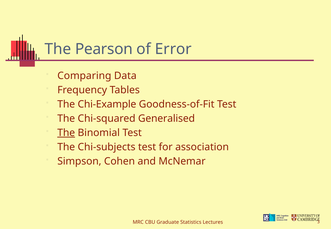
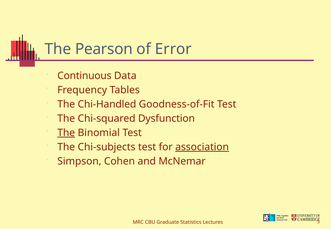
Comparing: Comparing -> Continuous (84, 76)
Chi-Example: Chi-Example -> Chi-Handled (107, 104)
Generalised: Generalised -> Dysfunction (167, 119)
association underline: none -> present (202, 147)
